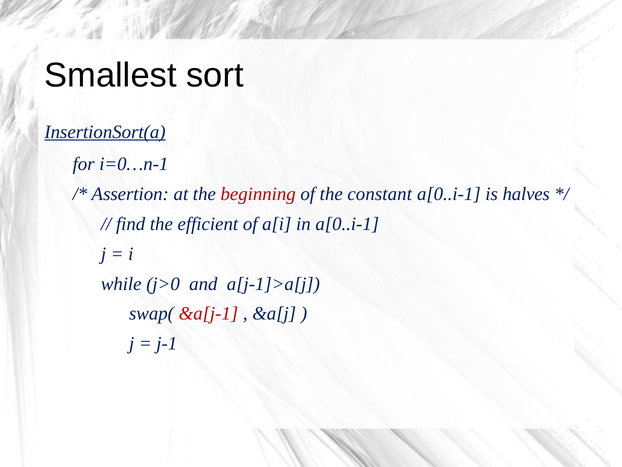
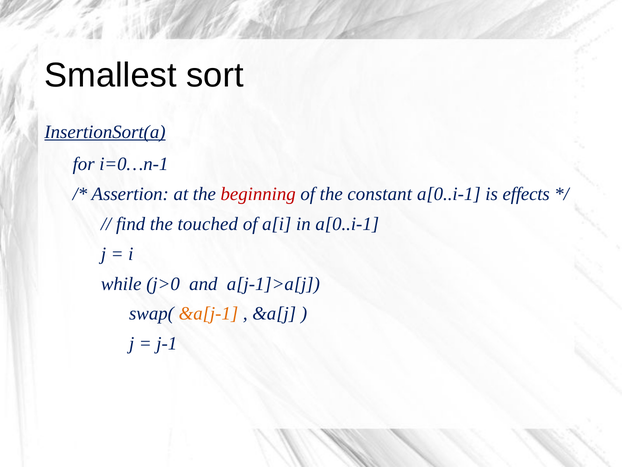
halves: halves -> effects (526, 194)
efficient: efficient -> touched (208, 224)
&a[j-1 colour: red -> orange (208, 313)
